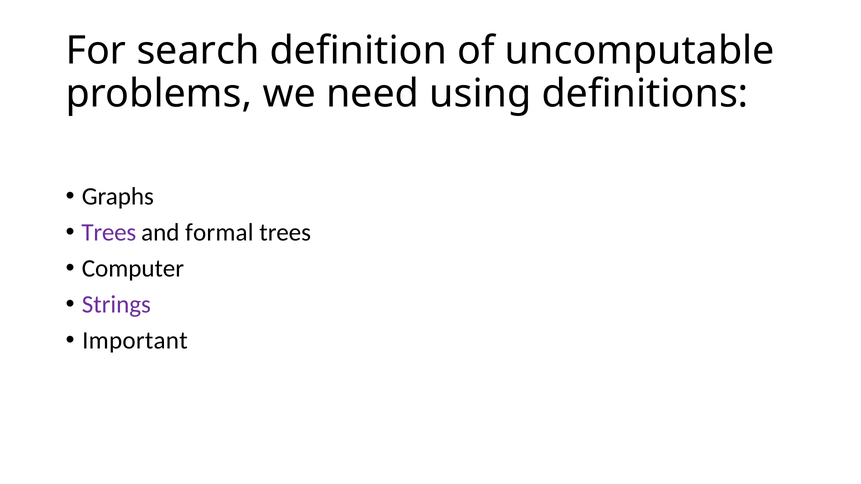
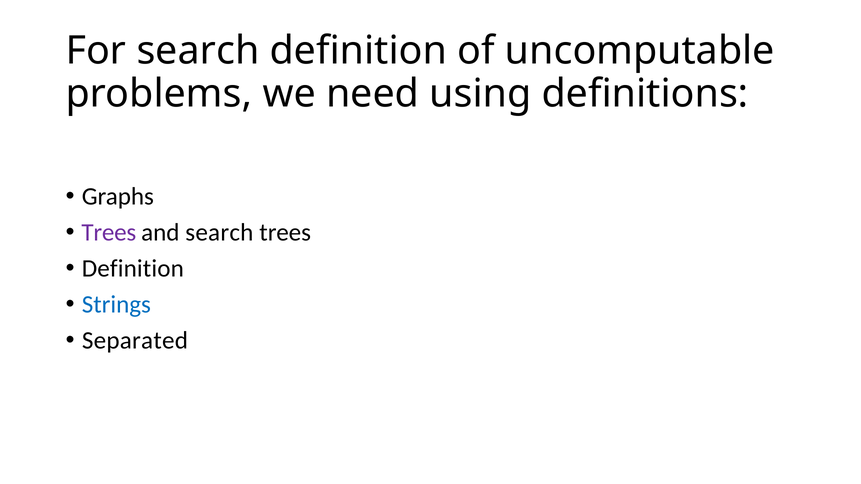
and formal: formal -> search (219, 233)
Computer: Computer -> Definition (133, 269)
Strings colour: purple -> blue (116, 305)
Important: Important -> Separated (135, 341)
